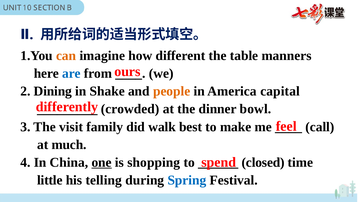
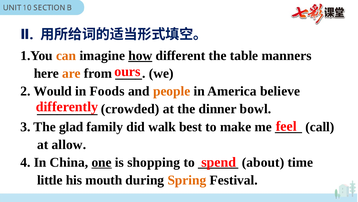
how underline: none -> present (140, 56)
are colour: blue -> orange (71, 73)
Dining: Dining -> Would (53, 91)
Shake: Shake -> Foods (107, 91)
capital: capital -> believe (280, 91)
visit: visit -> glad (71, 126)
much: much -> allow (69, 144)
closed: closed -> about (263, 162)
telling: telling -> mouth (104, 180)
Spring colour: blue -> orange (187, 180)
